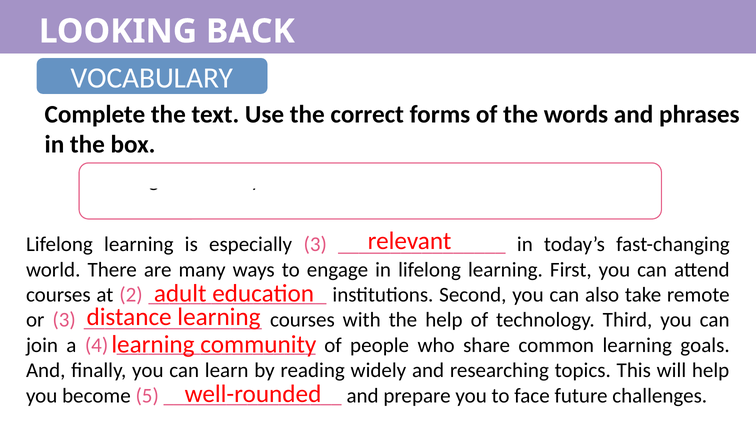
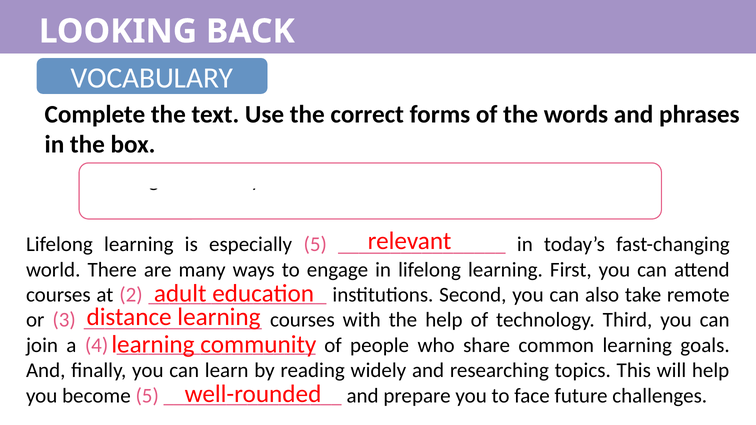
especially 3: 3 -> 5 (315, 245)
